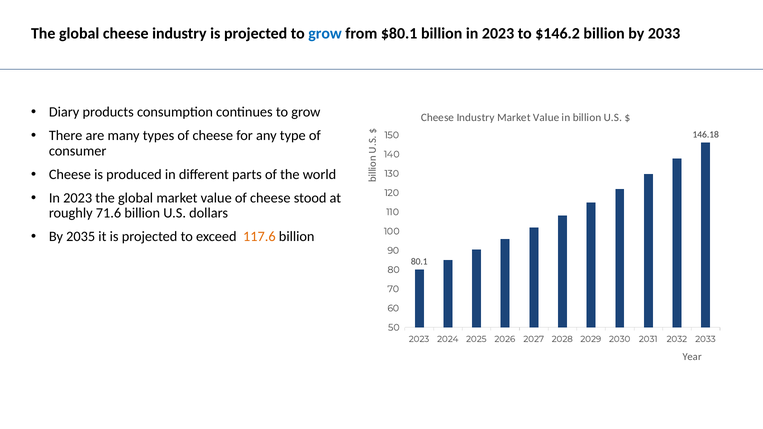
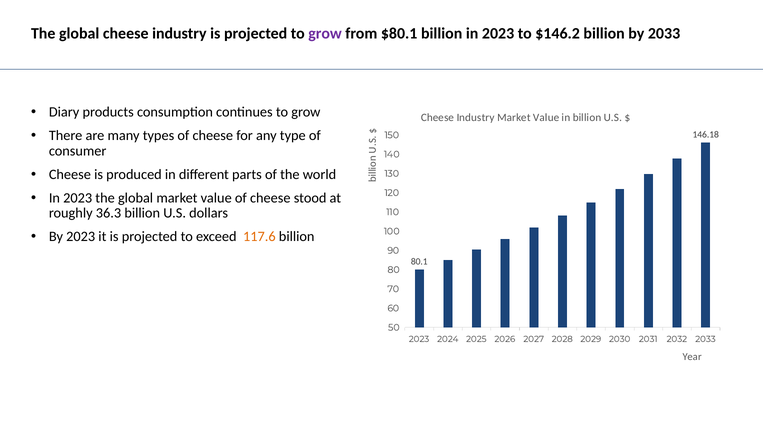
grow colour: blue -> purple (325, 33)
71.6: 71.6 -> 36.3 (109, 213)
By 2035: 2035 -> 2023 (81, 237)
